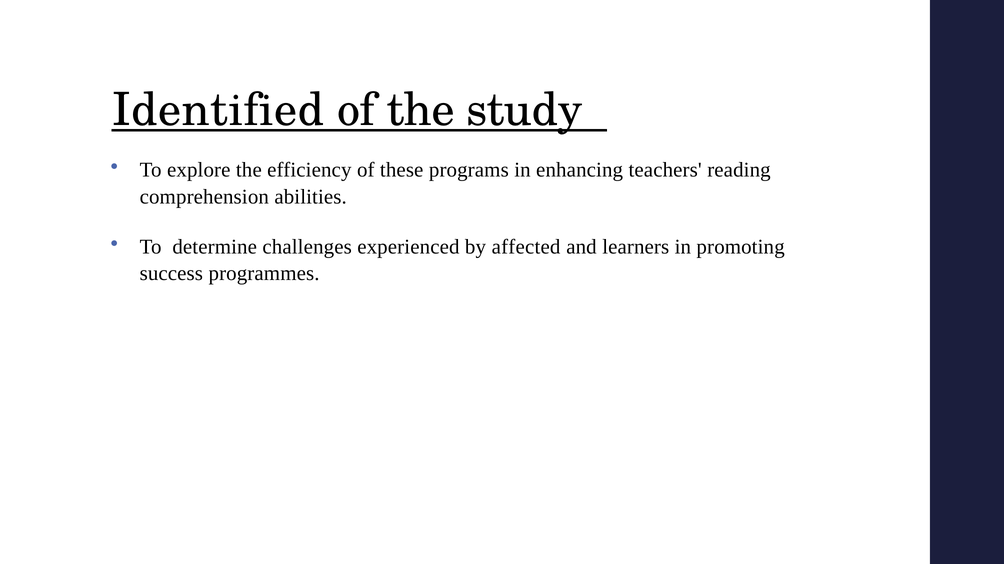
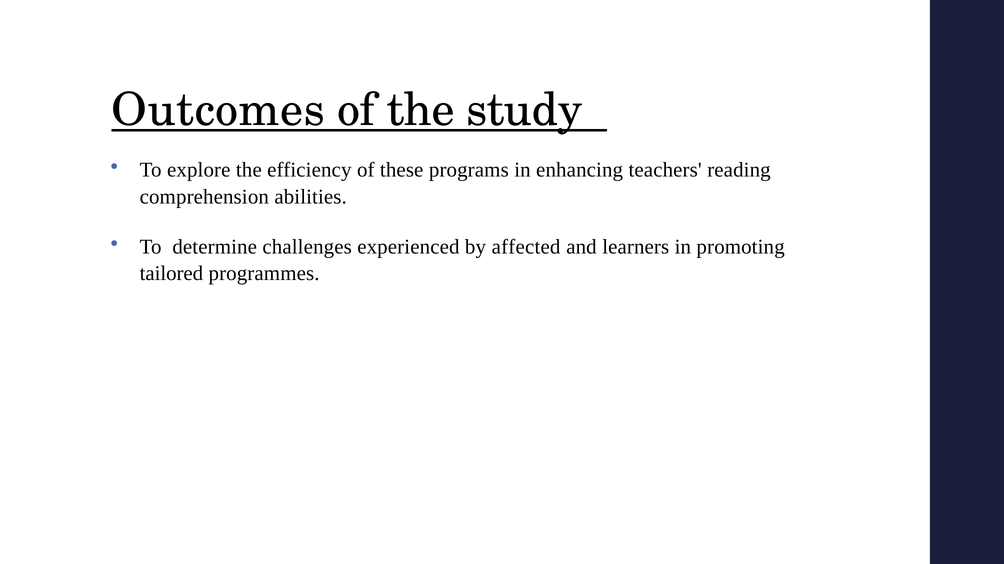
Identified: Identified -> Outcomes (218, 110)
success: success -> tailored (171, 274)
